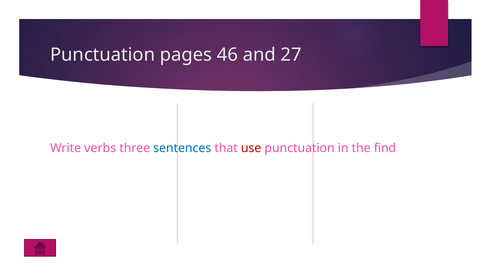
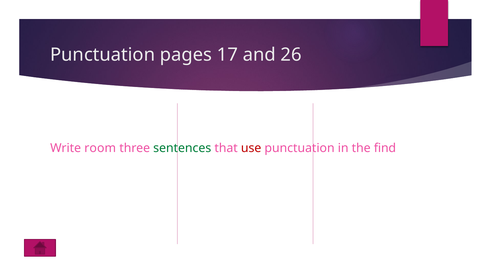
46: 46 -> 17 (227, 55)
27: 27 -> 26 (291, 55)
verbs: verbs -> room (100, 148)
sentences colour: blue -> green (182, 148)
